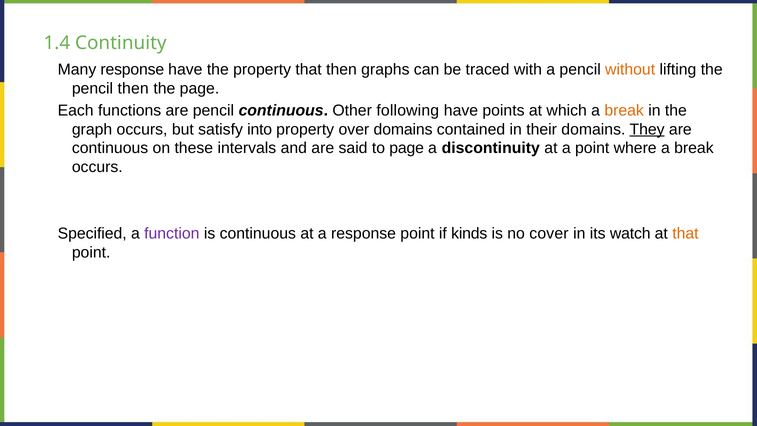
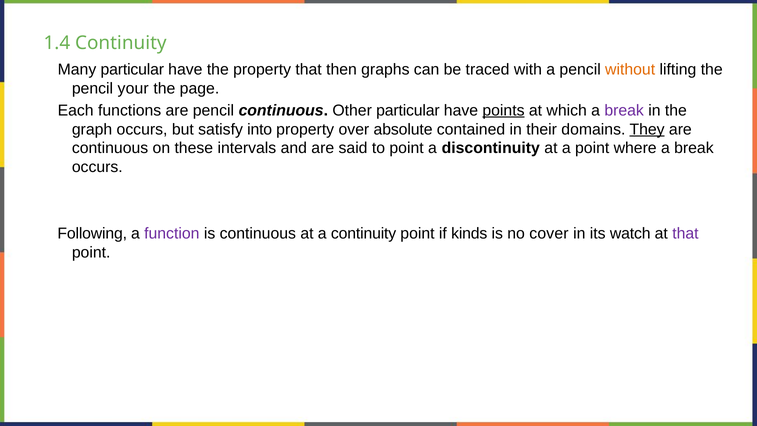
Many response: response -> particular (132, 69)
pencil then: then -> your (133, 88)
Other following: following -> particular (408, 110)
points underline: none -> present (503, 110)
break colour: orange -> purple (624, 110)
over domains: domains -> absolute (403, 129)
to page: page -> point (407, 148)
Specified: Specified -> Following (92, 233)
a response: response -> continuity (364, 233)
that colour: orange -> purple (685, 233)
